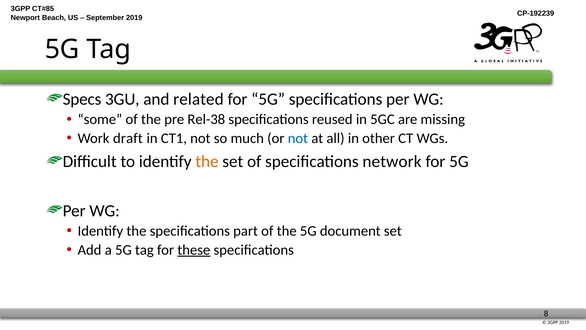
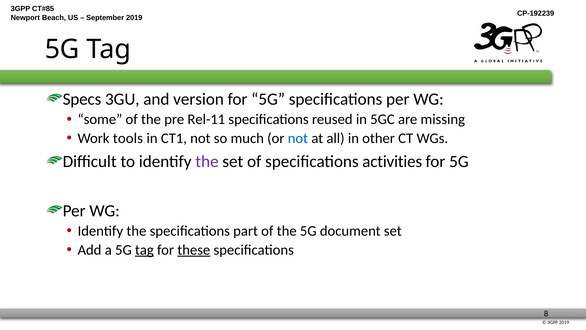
related: related -> version (199, 99)
Rel-38: Rel-38 -> Rel-11 (206, 119)
draft: draft -> tools (128, 138)
the colour: orange -> purple (207, 161)
network: network -> activities (392, 161)
tag underline: none -> present (144, 250)
